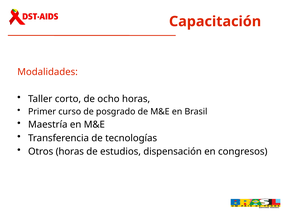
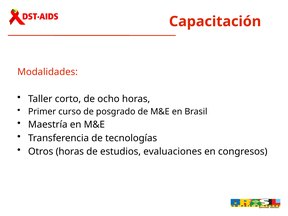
dispensación: dispensación -> evaluaciones (173, 152)
